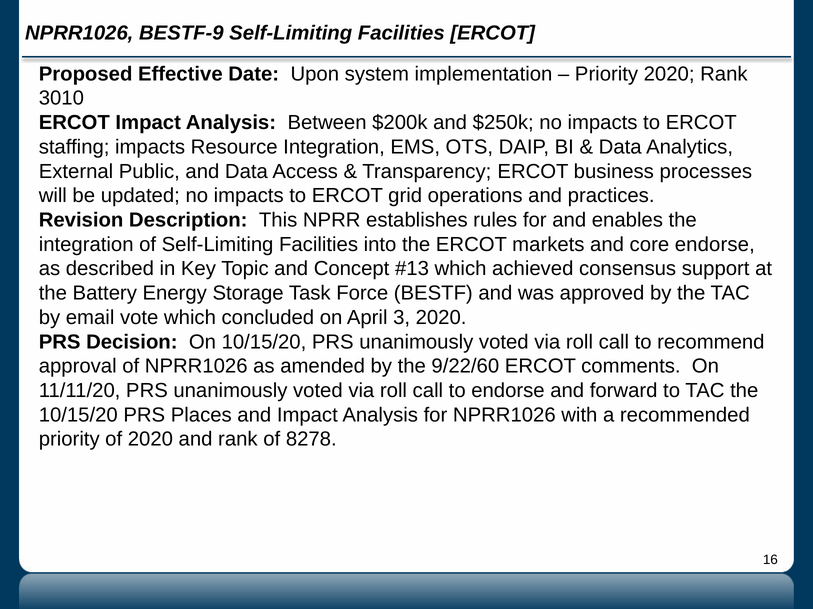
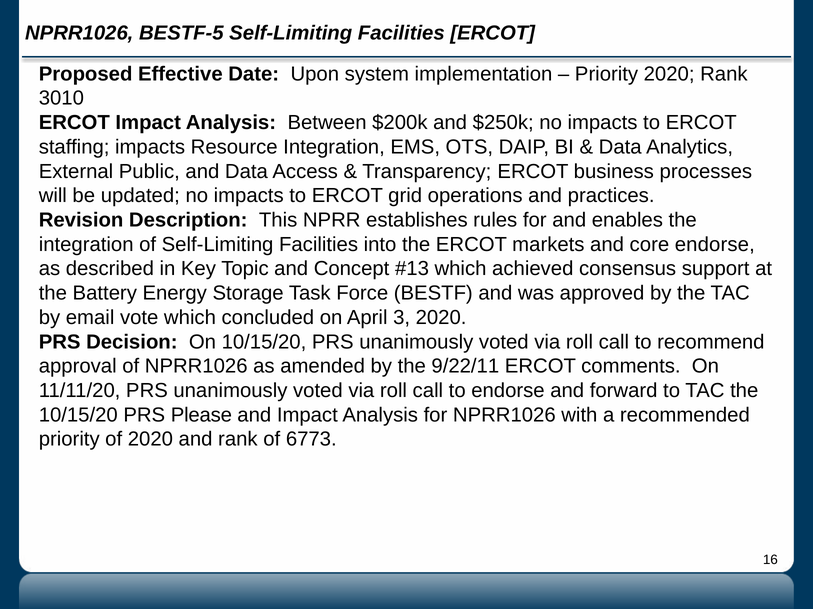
BESTF-9: BESTF-9 -> BESTF-5 (181, 33)
9/22/60: 9/22/60 -> 9/22/11 (465, 367)
Places: Places -> Please (201, 415)
8278: 8278 -> 6773 (311, 440)
